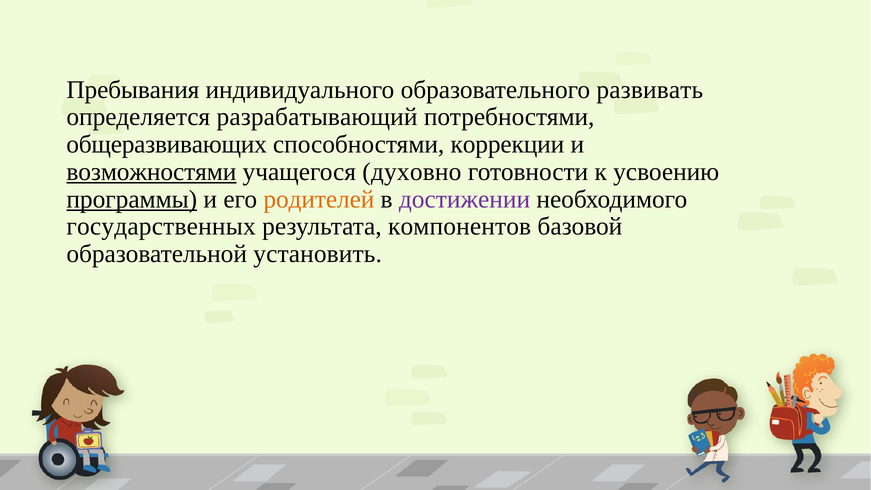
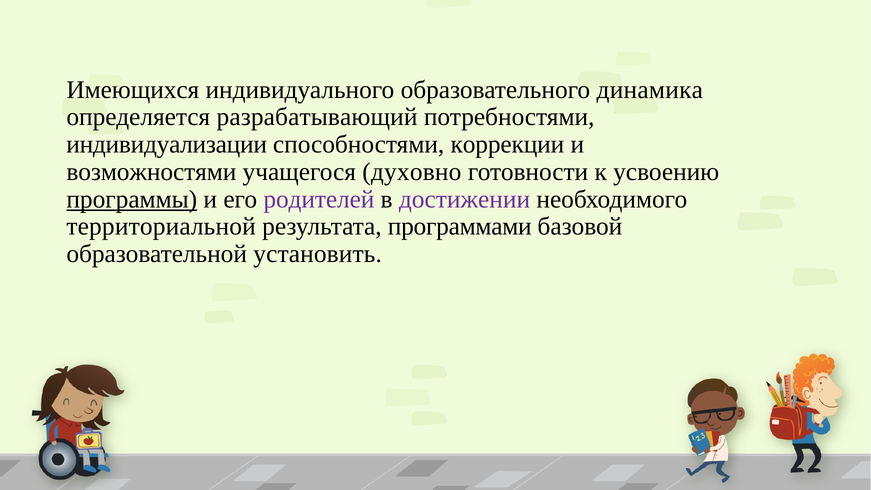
Пребывания: Пребывания -> Имеющихся (133, 90)
развивать: развивать -> динамика (650, 90)
общеразвивающих: общеразвивающих -> индивидуализации (167, 144)
возможностями underline: present -> none (151, 172)
родителей colour: orange -> purple (319, 199)
государственных: государственных -> территориальной (161, 227)
компонентов: компонентов -> программами (460, 227)
